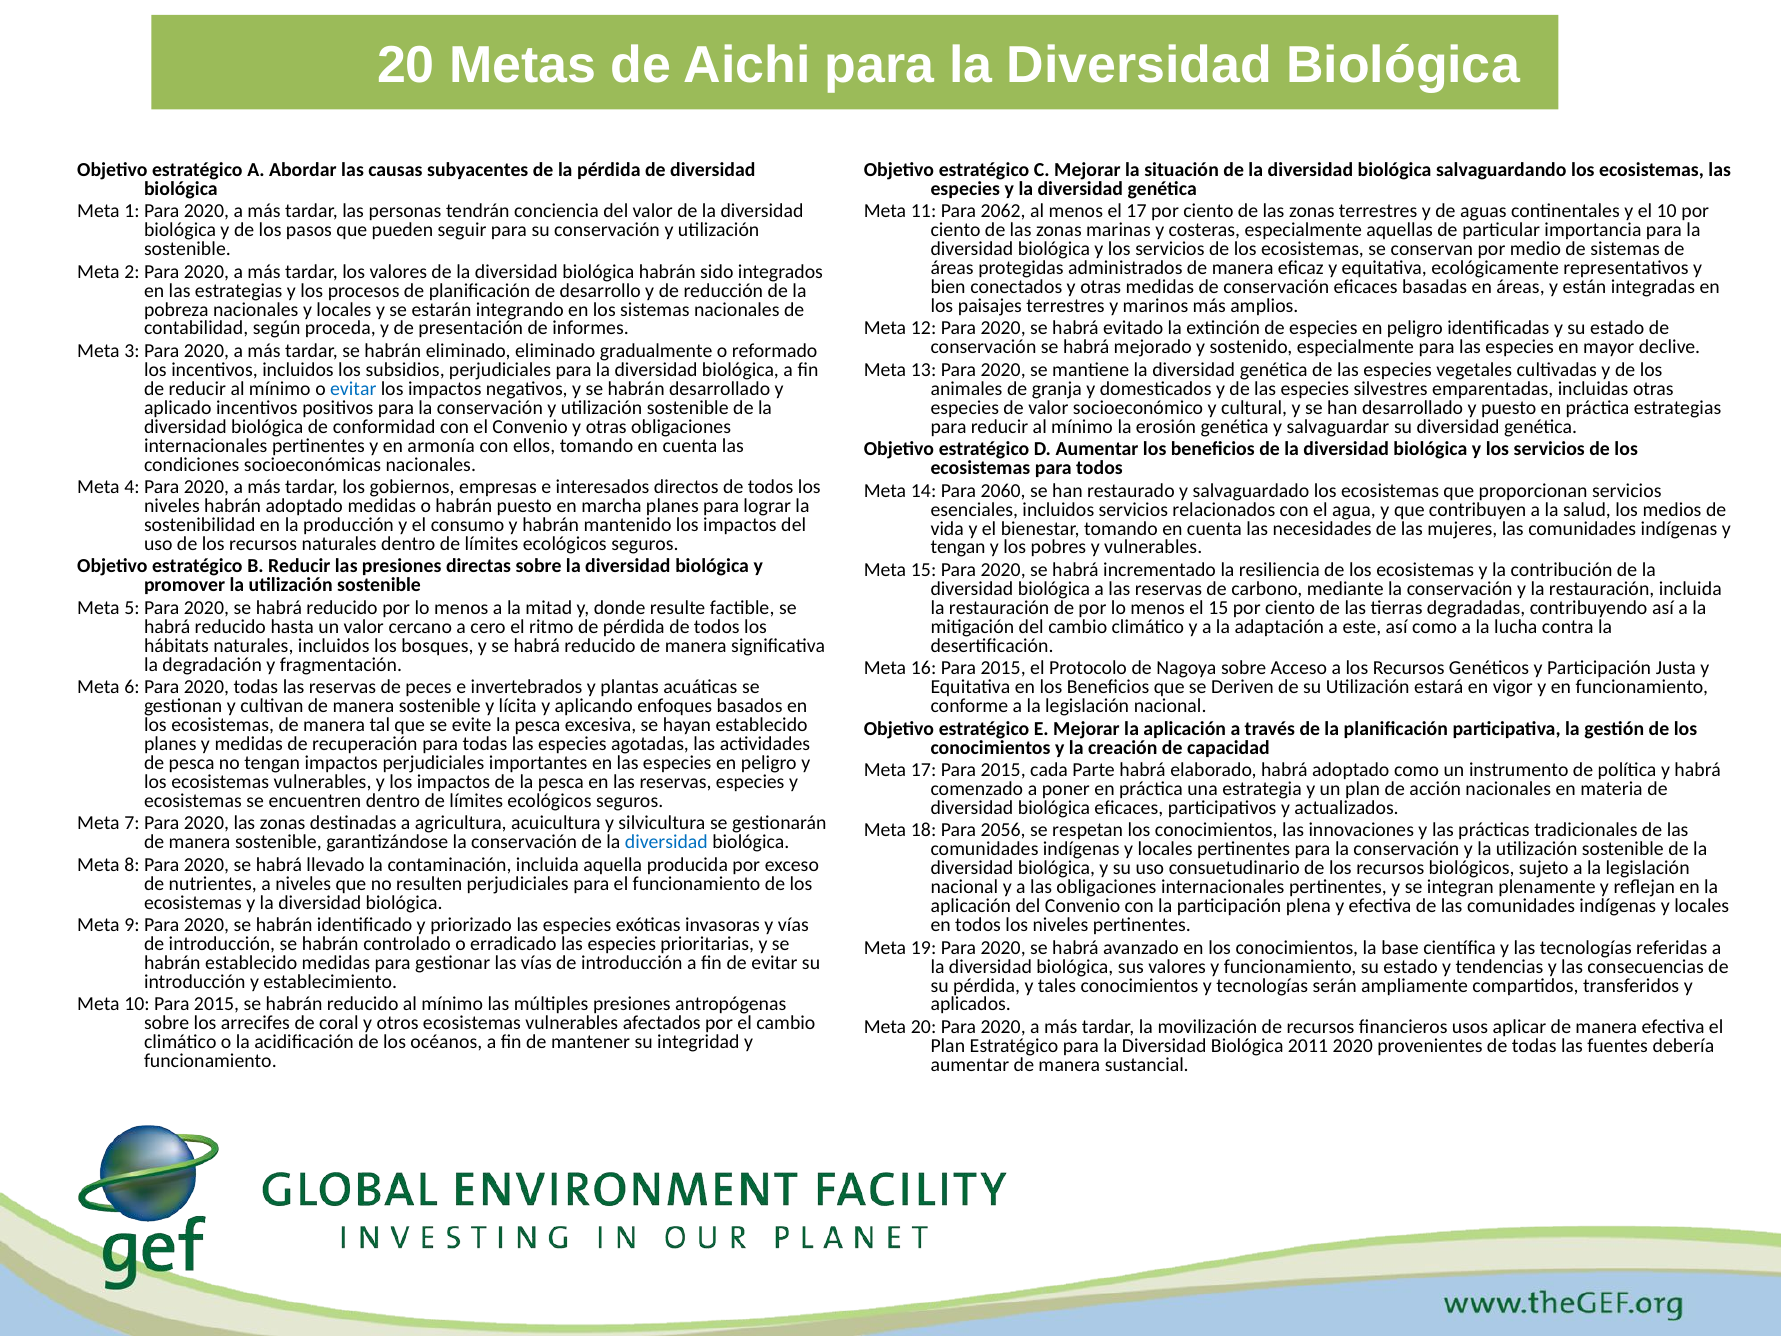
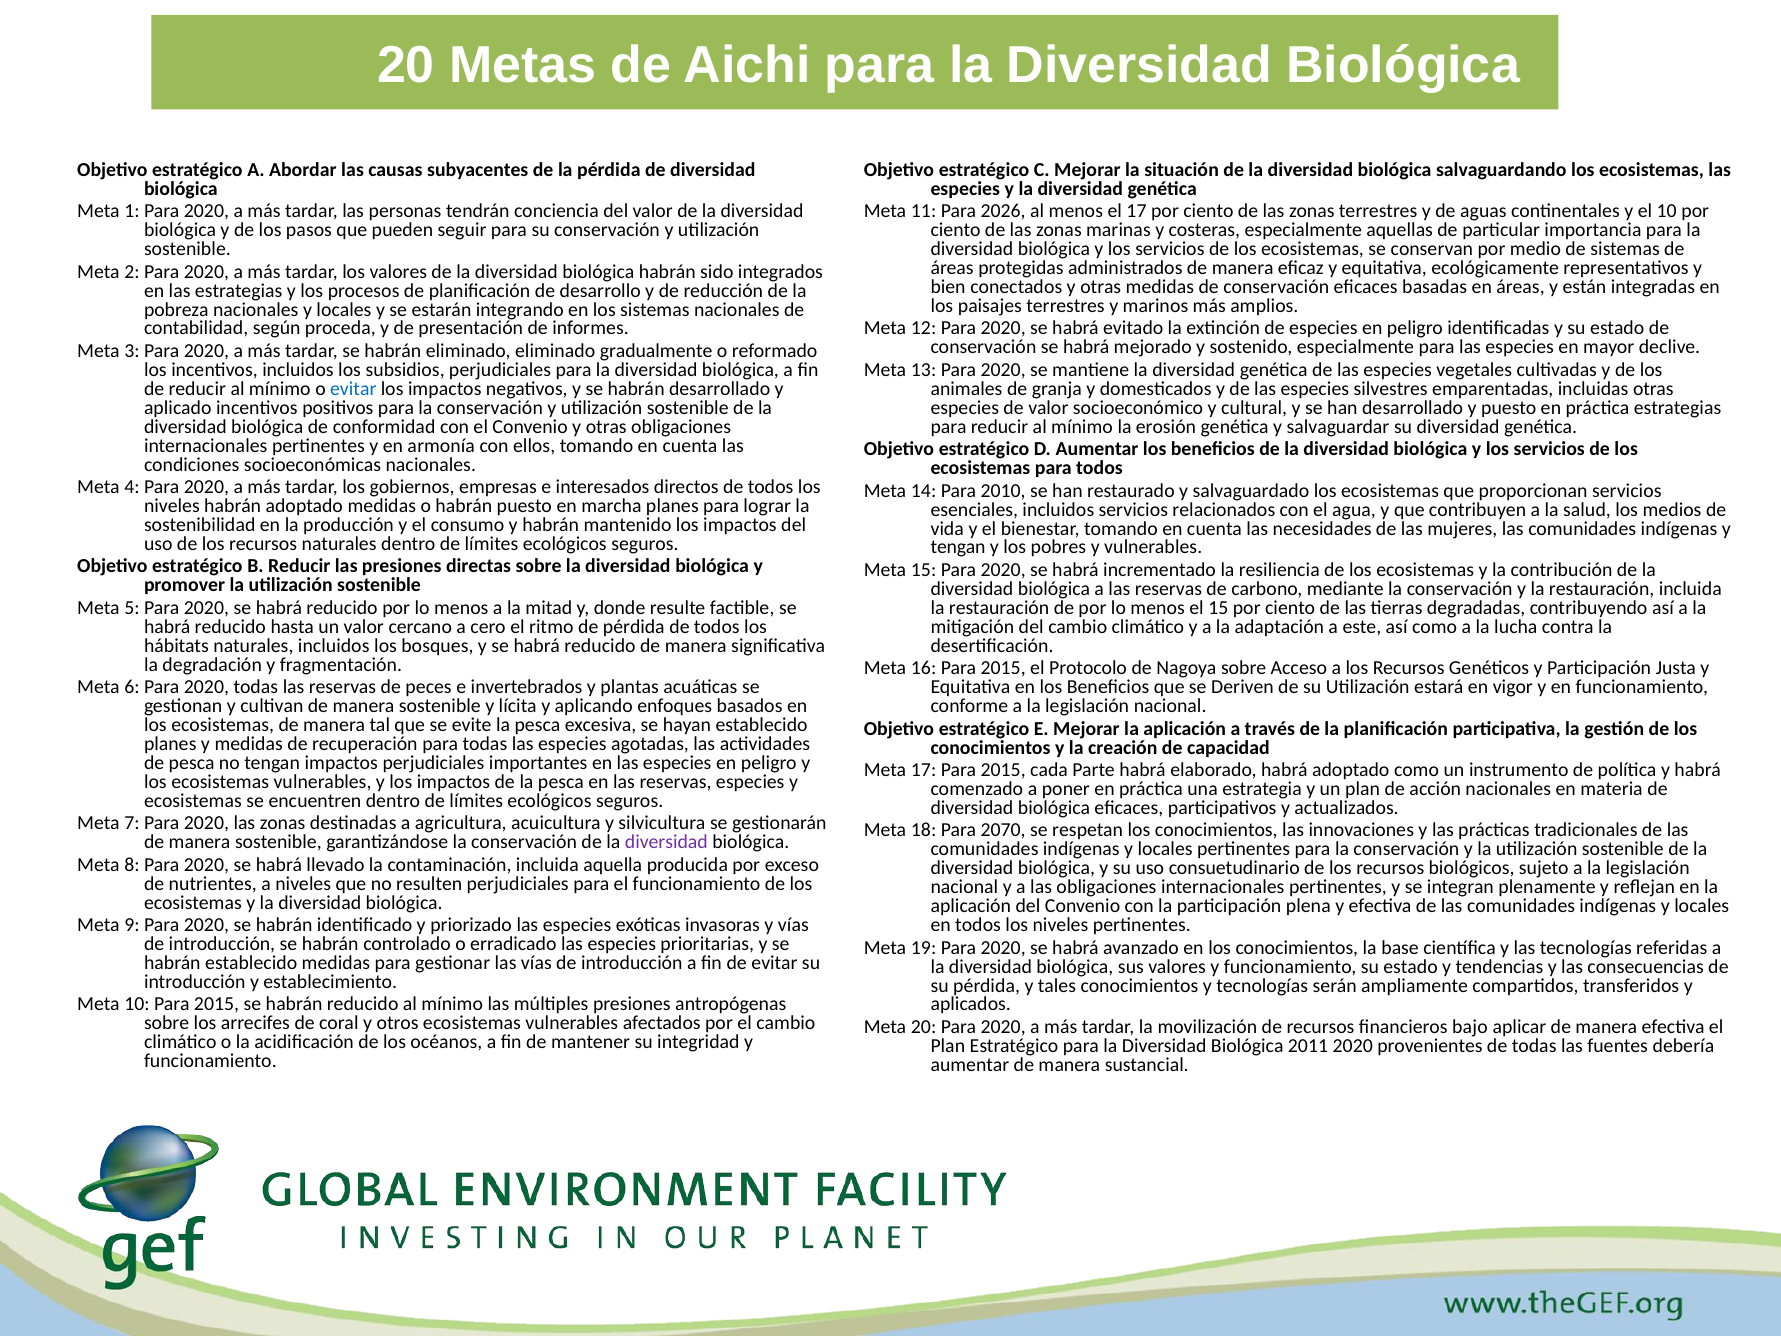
2062: 2062 -> 2026 (1003, 211)
2060: 2060 -> 2010 (1003, 491)
2056: 2056 -> 2070 (1003, 830)
diversidad colour: blue -> purple (666, 842)
usos: usos -> bajo (1470, 1027)
